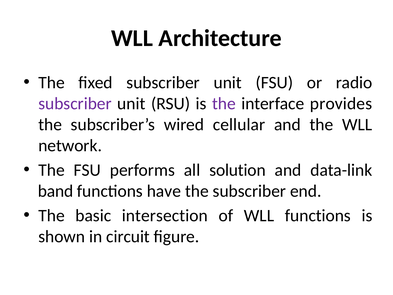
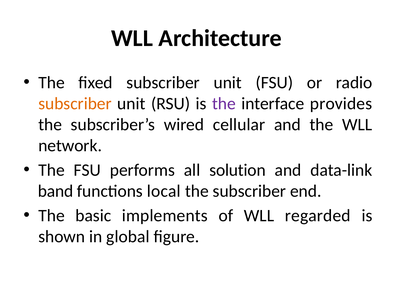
subscriber colour: purple -> orange (75, 103)
have: have -> local (164, 191)
intersection: intersection -> implements (165, 215)
WLL functions: functions -> regarded (318, 215)
circuit: circuit -> global (128, 236)
